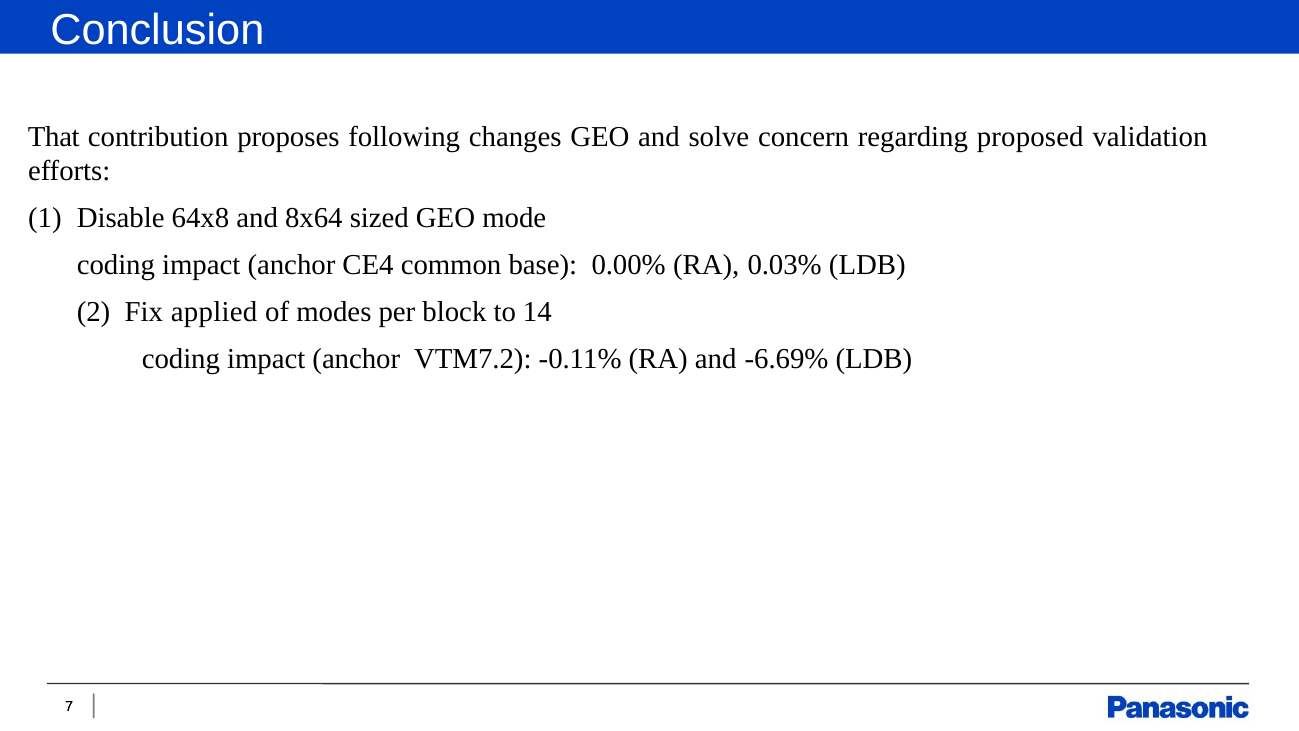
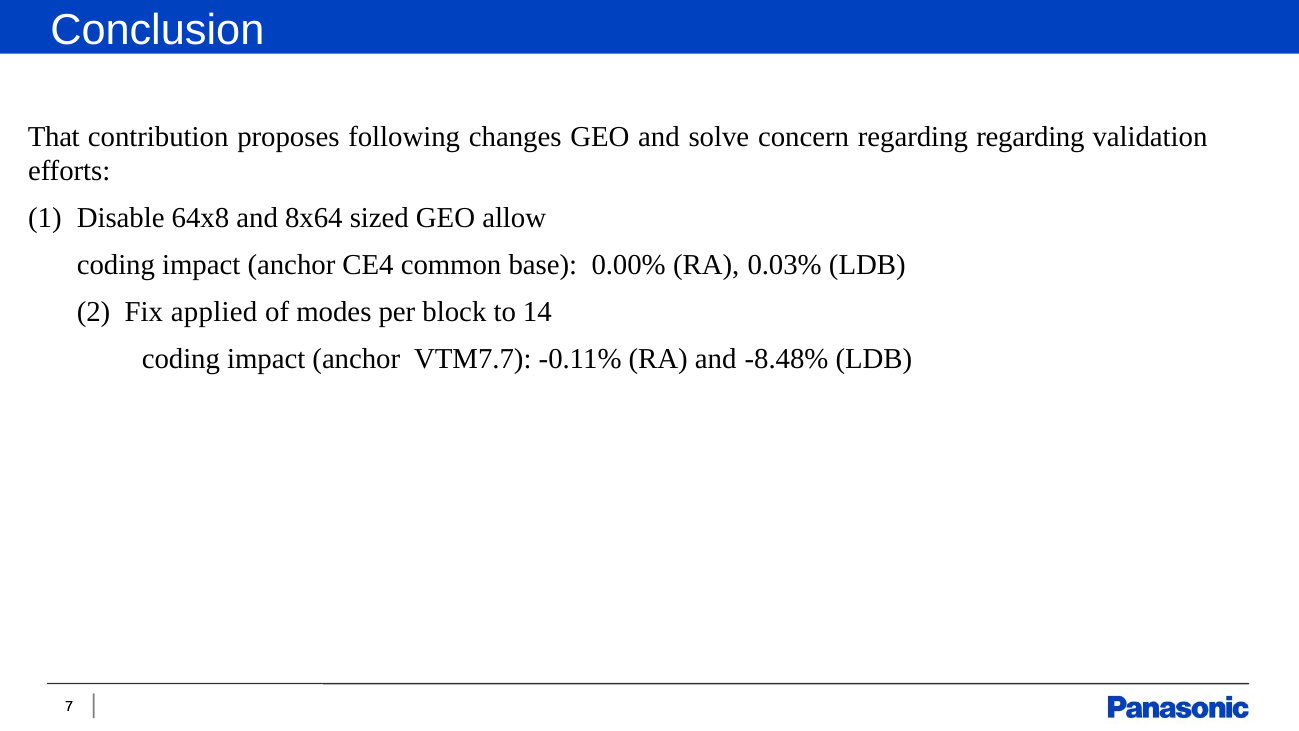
regarding proposed: proposed -> regarding (1030, 137)
mode: mode -> allow (514, 218)
VTM7.2: VTM7.2 -> VTM7.7 (473, 359)
-6.69%: -6.69% -> -8.48% (787, 359)
